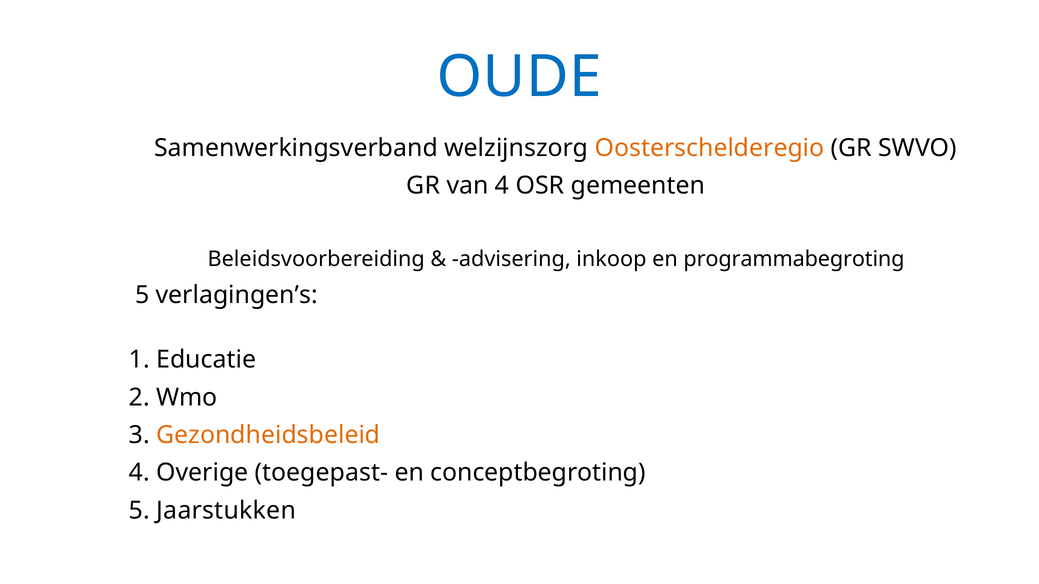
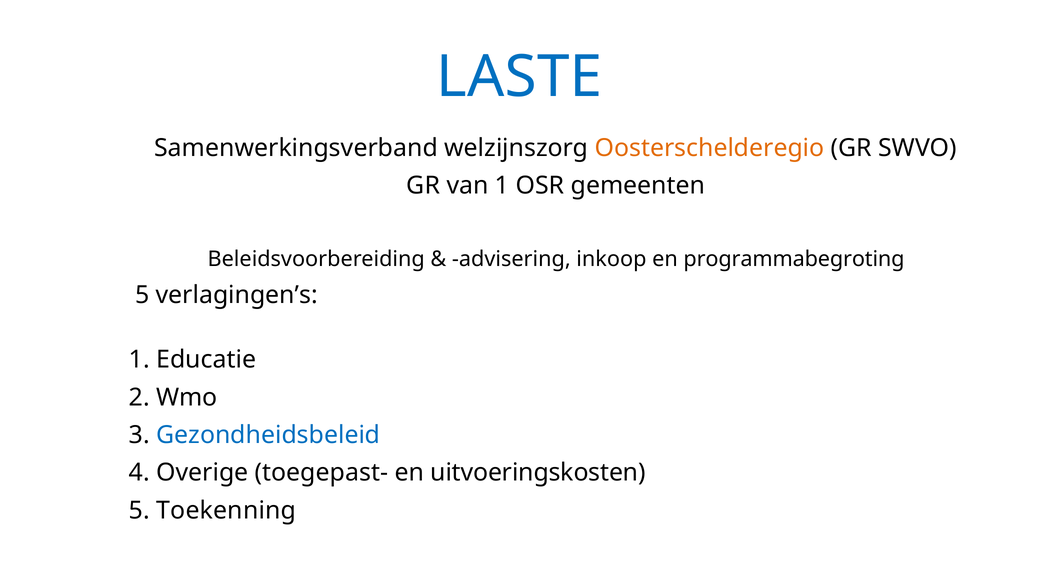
OUDE: OUDE -> LASTE (519, 77)
van 4: 4 -> 1 (502, 186)
Gezondheidsbeleid colour: orange -> blue (268, 435)
conceptbegroting: conceptbegroting -> uitvoeringskosten (538, 473)
Jaarstukken: Jaarstukken -> Toekenning (226, 511)
